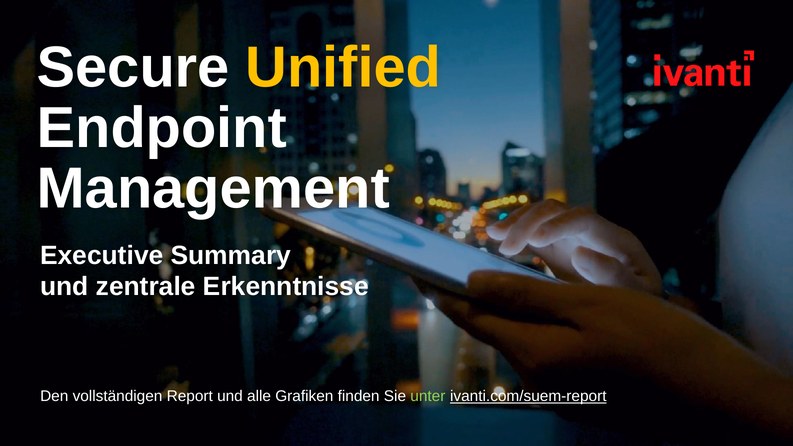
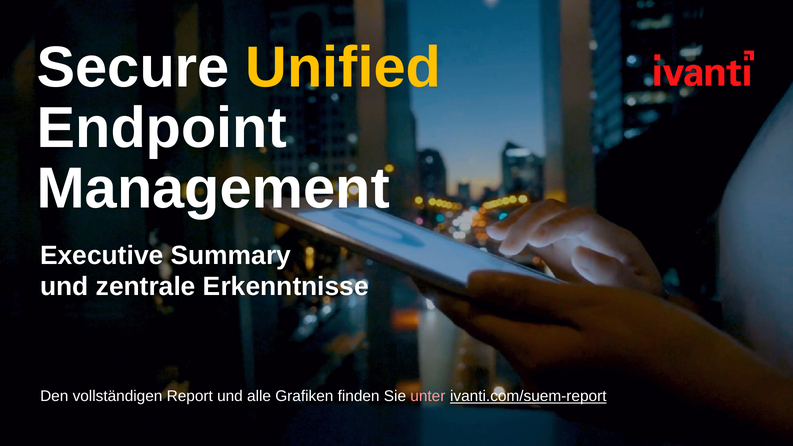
unter colour: light green -> pink (428, 396)
